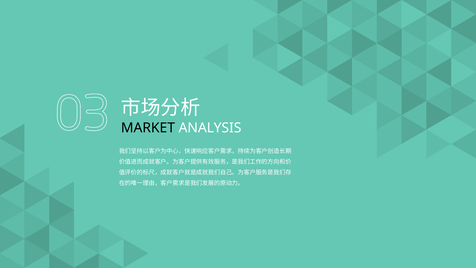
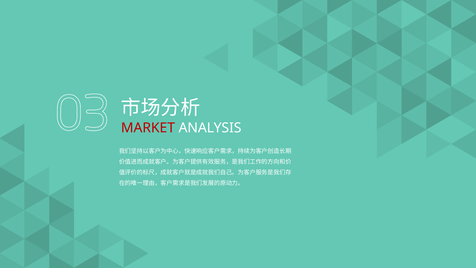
MARKET colour: black -> red (148, 128)
